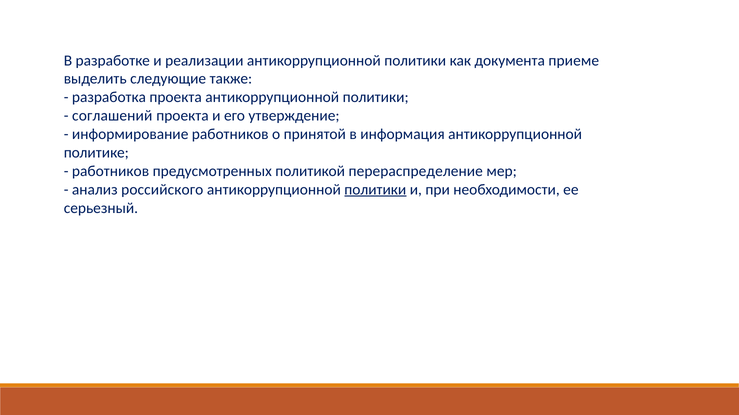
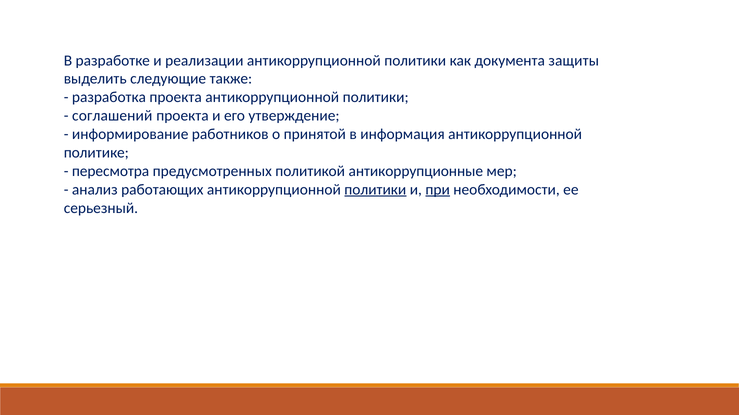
приеме: приеме -> защиты (574, 61)
работников: работников -> пересмотра (111, 171)
перераспределение: перераспределение -> антикоррупционные (416, 171)
российского: российского -> работающих (162, 190)
при underline: none -> present (438, 190)
